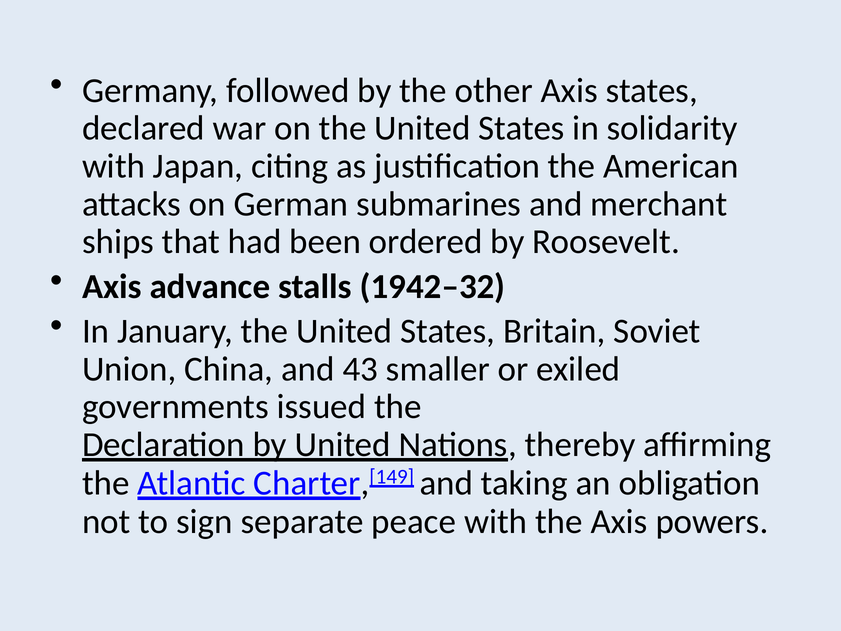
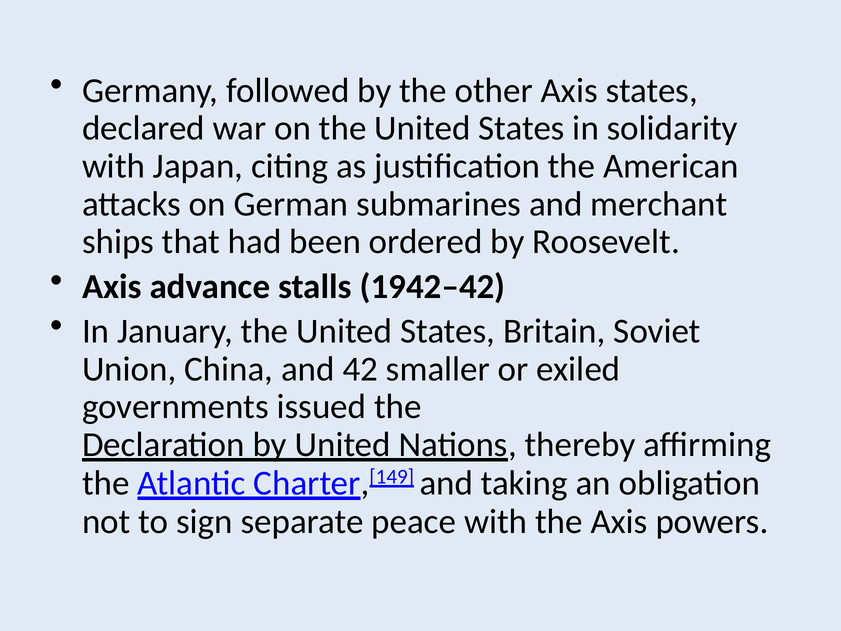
1942–32: 1942–32 -> 1942–42 (433, 286)
43: 43 -> 42 (360, 369)
